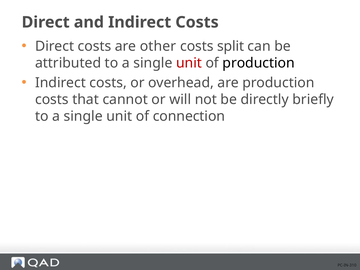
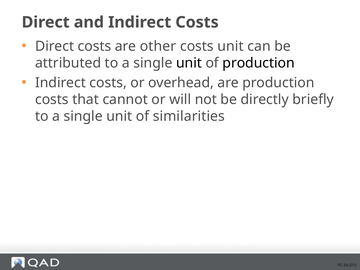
costs split: split -> unit (230, 46)
unit colour: red -> black (189, 63)
connection: connection -> similarities (189, 116)
